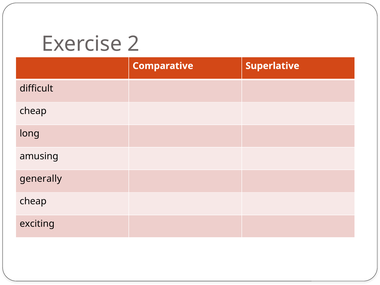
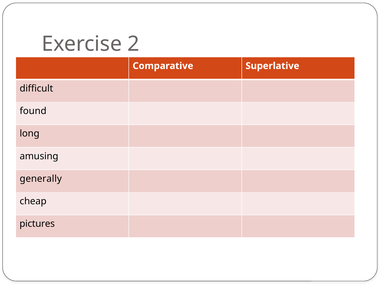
cheap: cheap -> found (33, 111)
exciting: exciting -> pictures (37, 224)
